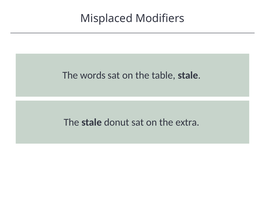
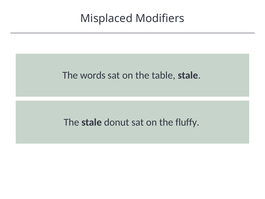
extra: extra -> fluffy (187, 122)
